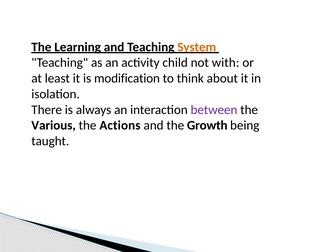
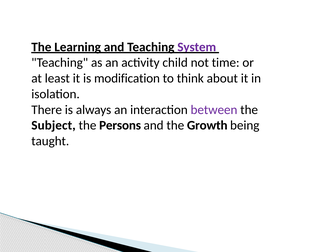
System colour: orange -> purple (197, 47)
with: with -> time (226, 63)
Various: Various -> Subject (54, 125)
Actions: Actions -> Persons (120, 125)
